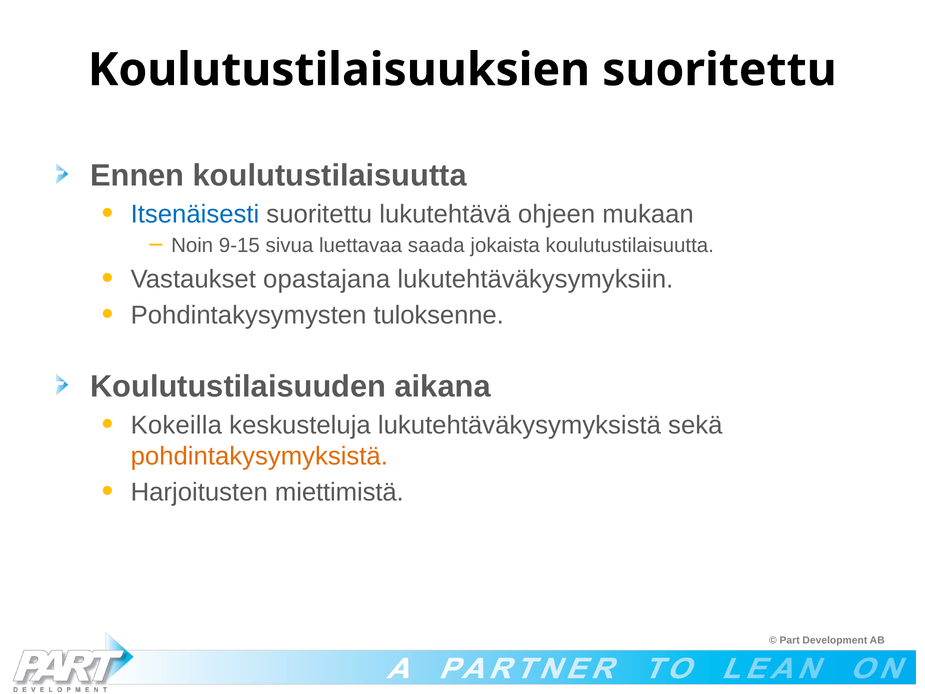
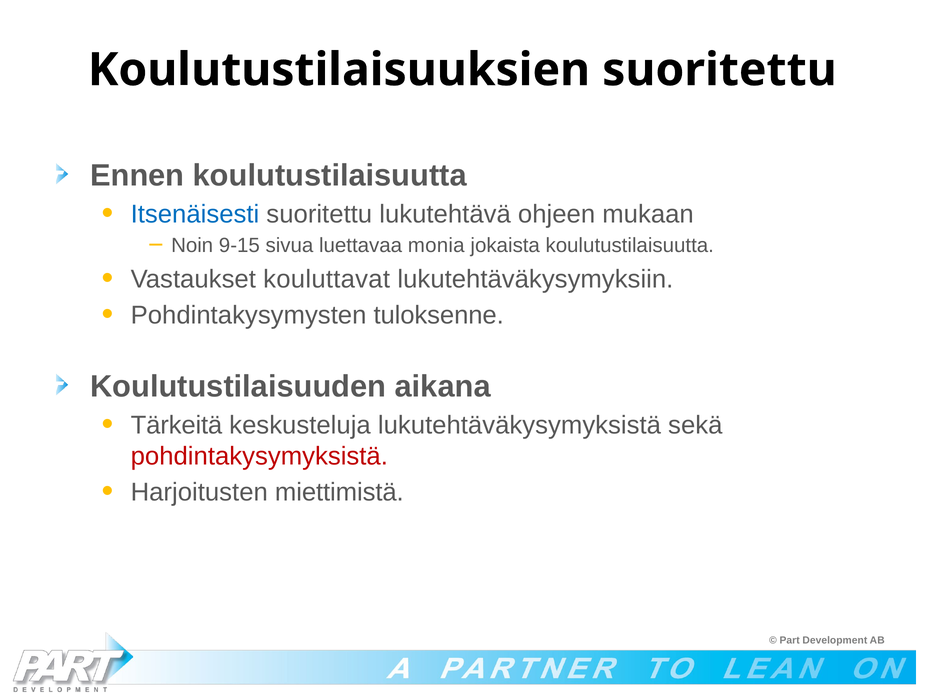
saada: saada -> monia (436, 246)
opastajana: opastajana -> kouluttavat (327, 279)
Kokeilla: Kokeilla -> Tärkeitä (176, 425)
pohdintakysymyksistä colour: orange -> red (259, 456)
